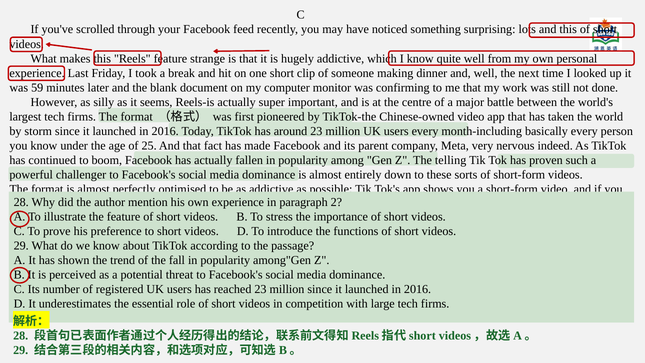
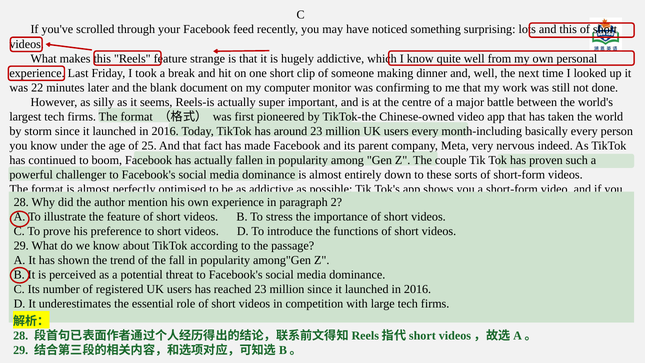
59: 59 -> 22 (37, 88)
The telling: telling -> couple (451, 160)
